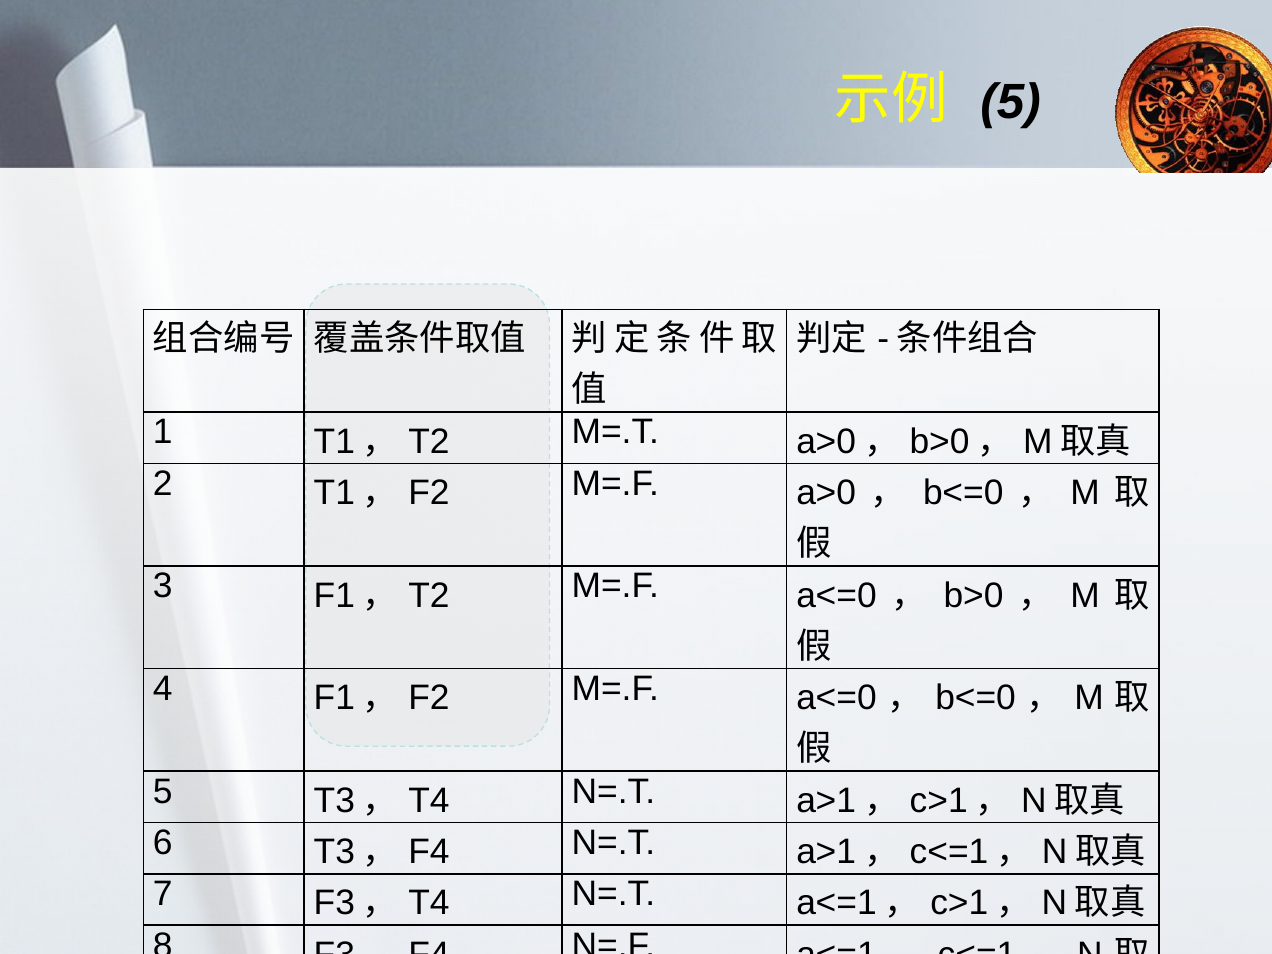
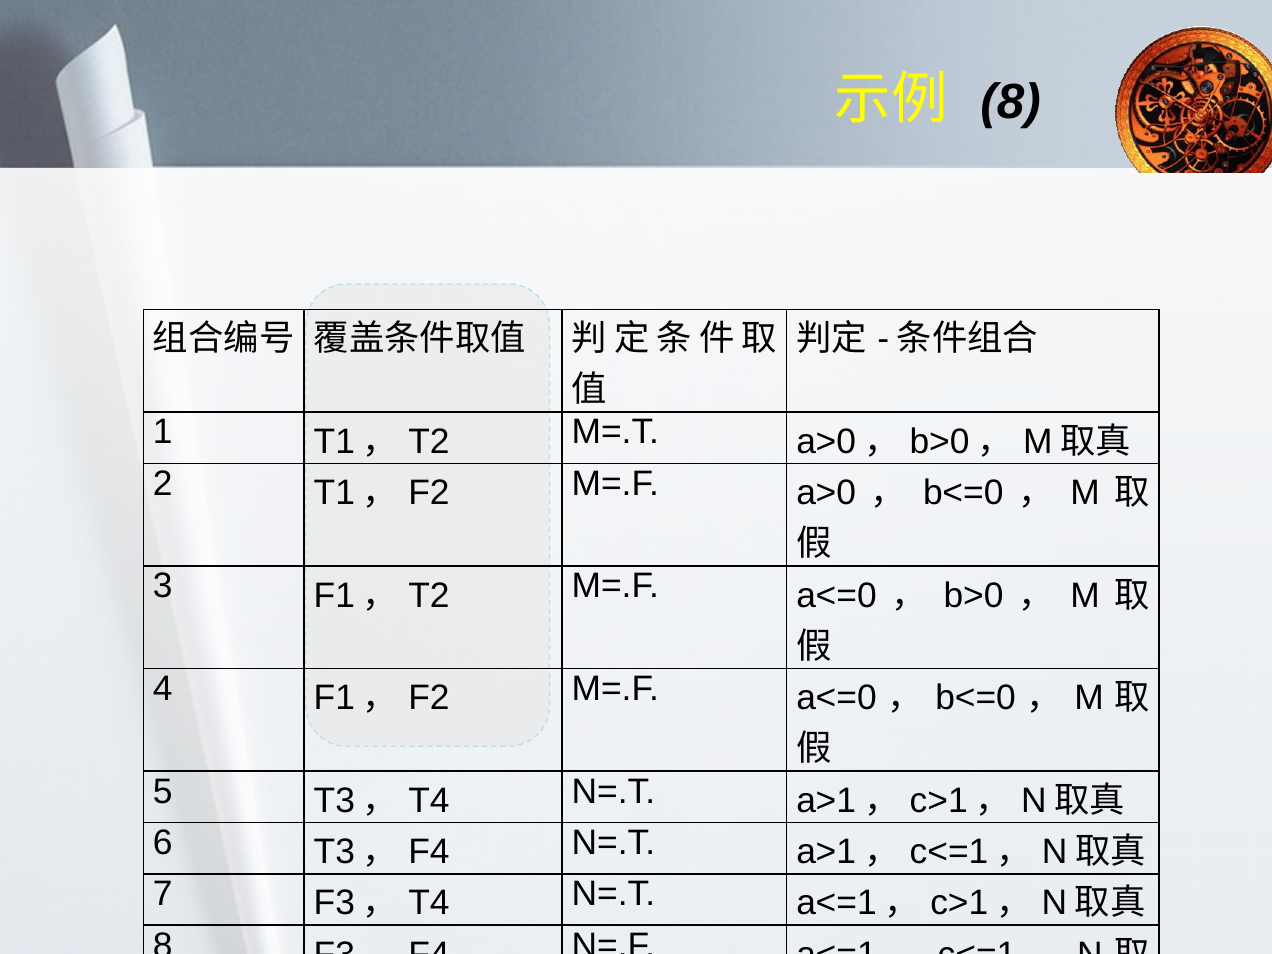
5: 5 -> 8 (1011, 102)
